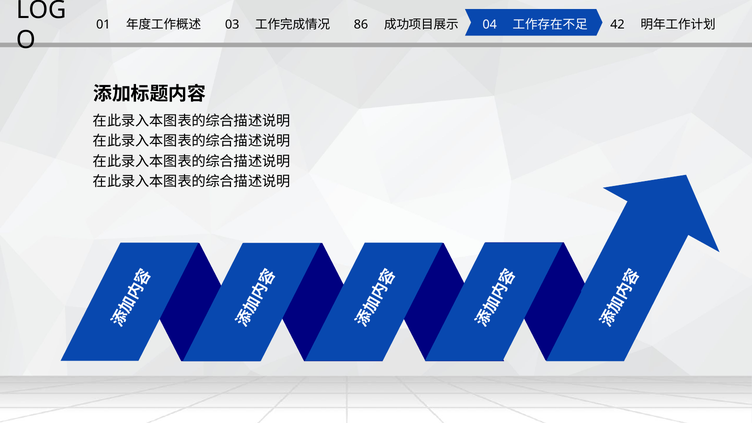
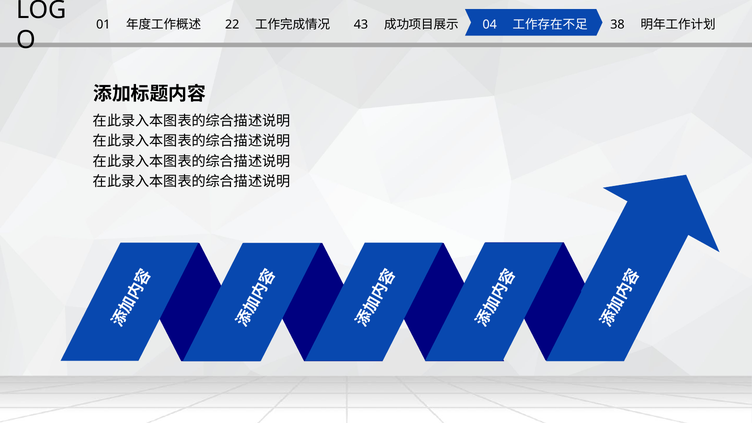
03: 03 -> 22 (232, 24)
86: 86 -> 43 (361, 24)
42: 42 -> 38 (617, 24)
